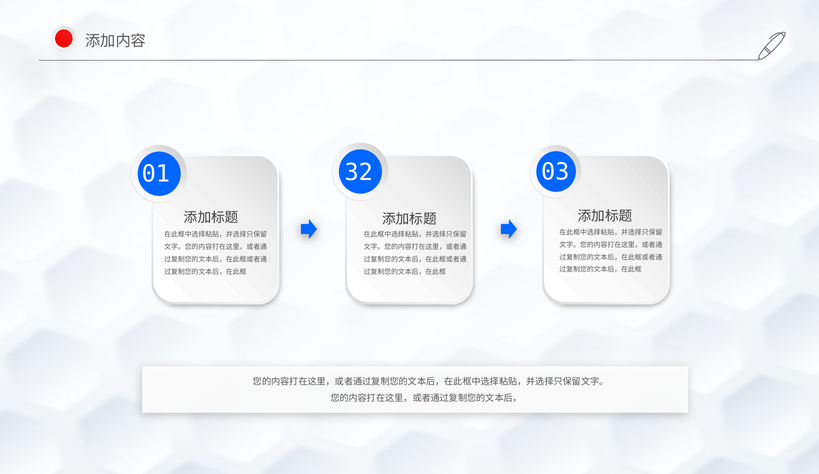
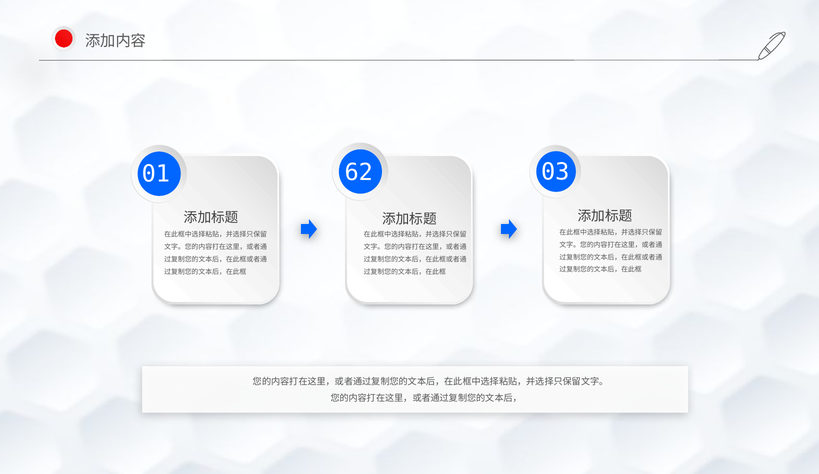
32: 32 -> 62 (359, 173)
